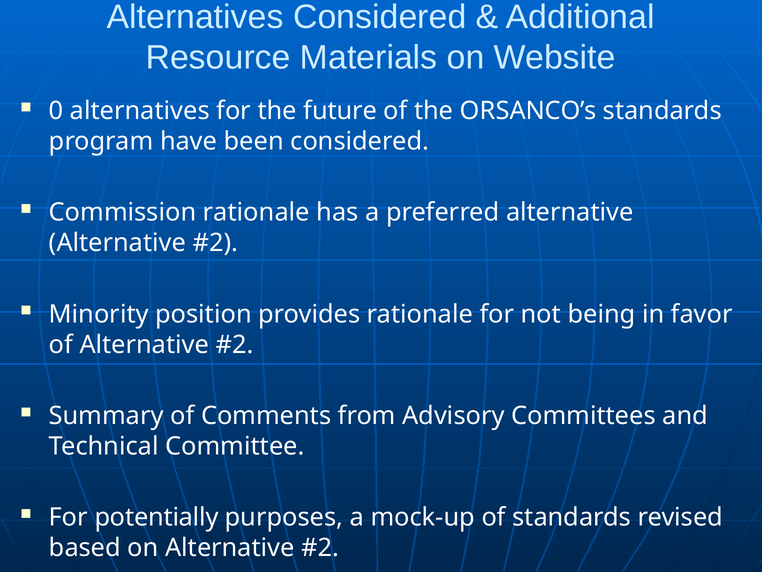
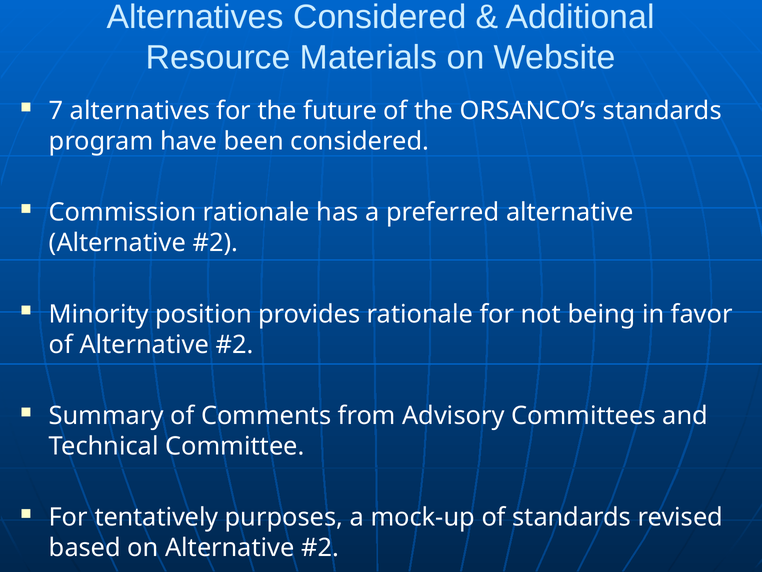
0: 0 -> 7 (56, 111)
potentially: potentially -> tentatively (156, 517)
